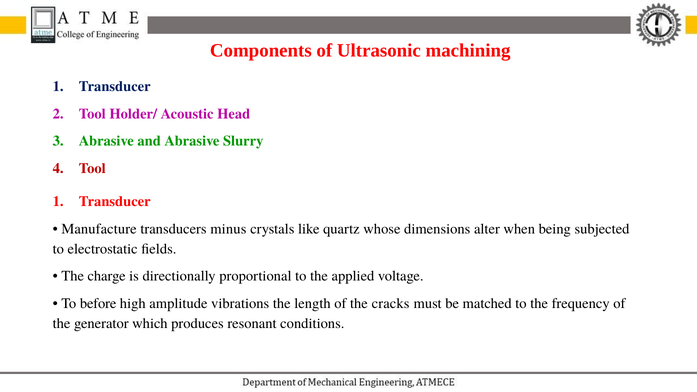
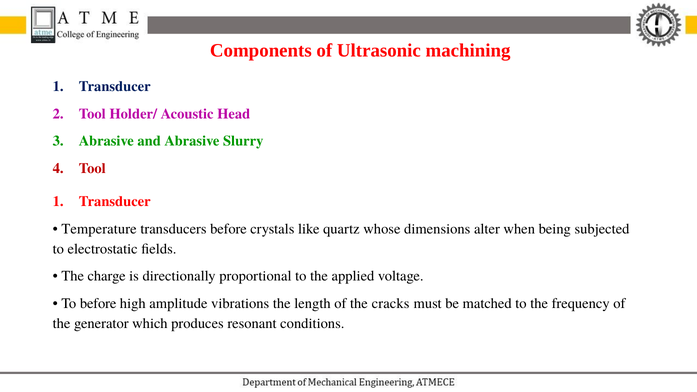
Manufacture: Manufacture -> Temperature (99, 229)
transducers minus: minus -> before (228, 229)
